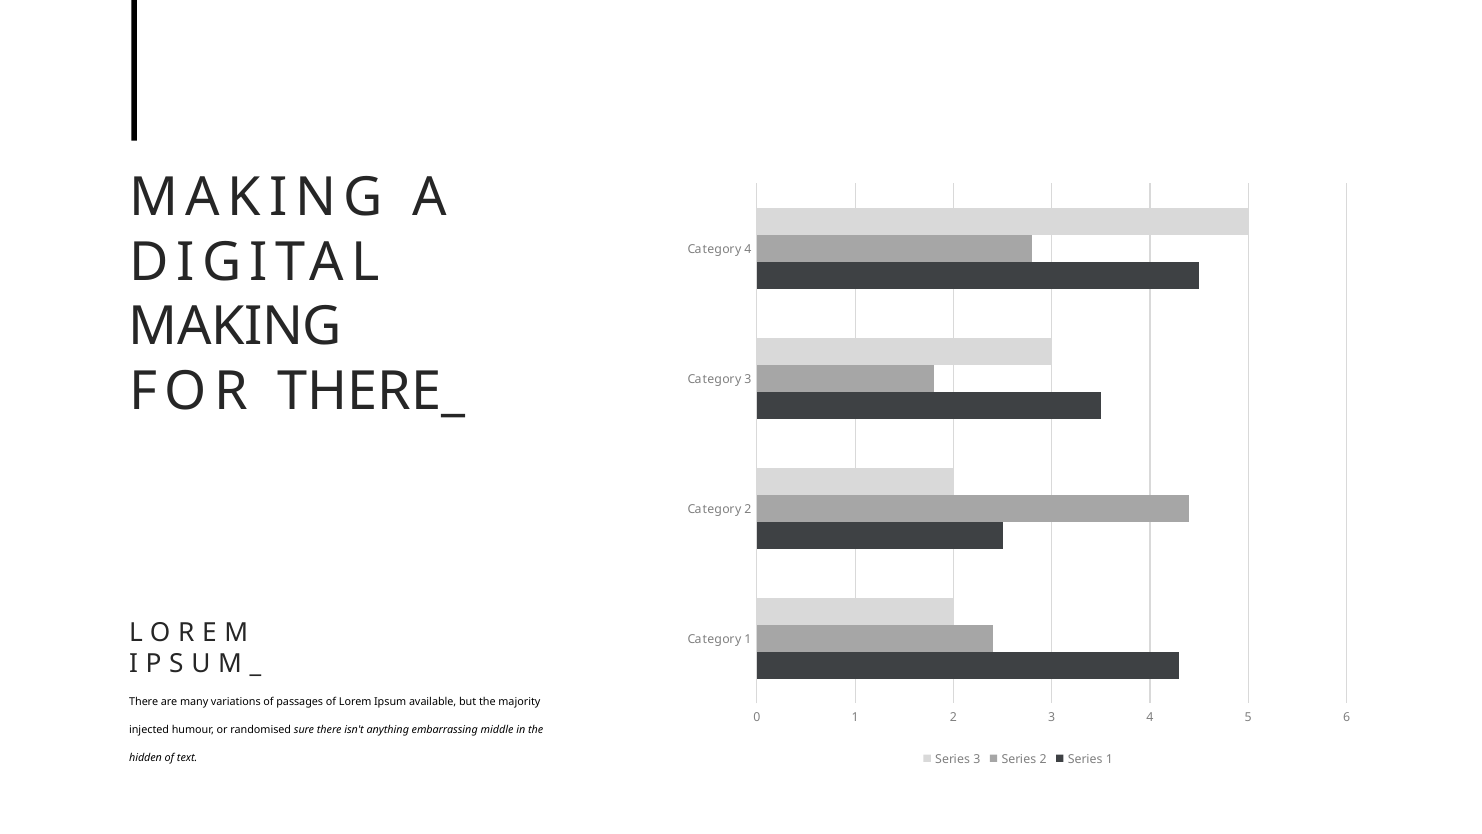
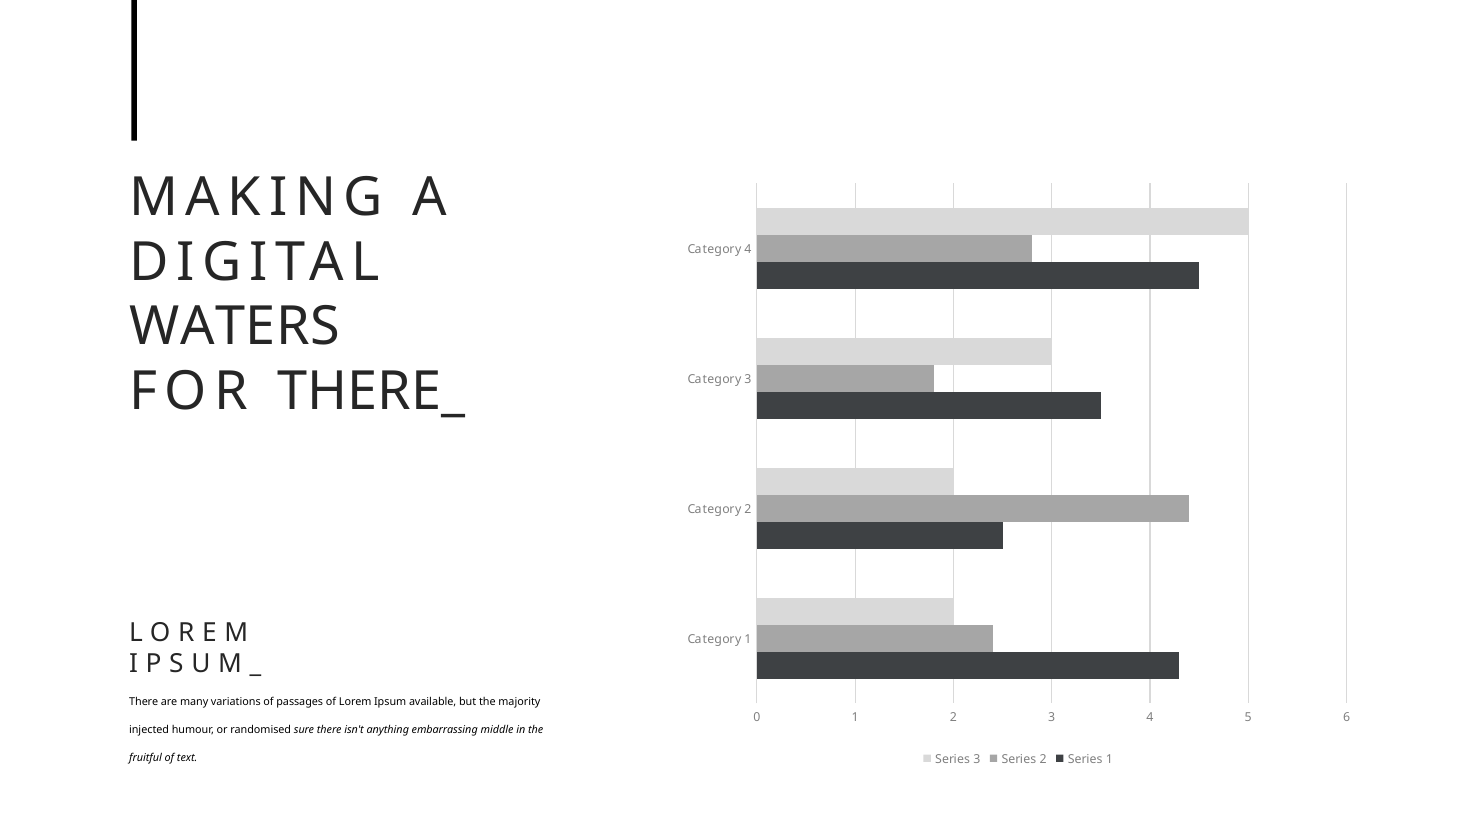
MAKING: MAKING -> WATERS (235, 327)
hidden: hidden -> fruitful (146, 757)
